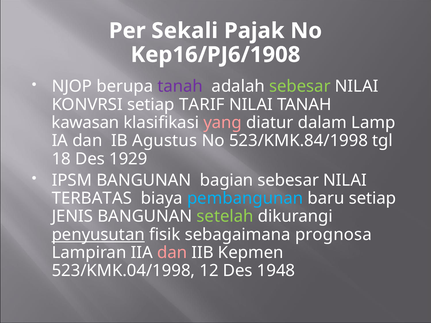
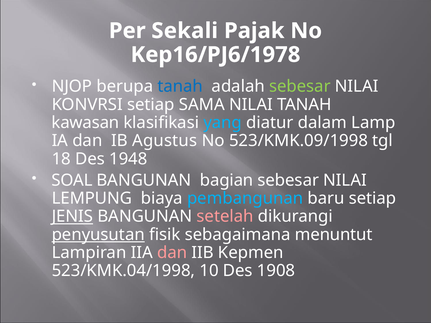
Kep16/PJ6/1908: Kep16/PJ6/1908 -> Kep16/PJ6/1978 (215, 55)
tanah colour: purple -> blue (180, 87)
TARIF: TARIF -> SAMA (202, 105)
yang colour: pink -> light blue (223, 123)
523/KMK.84/1998: 523/KMK.84/1998 -> 523/KMK.09/1998 (298, 141)
1929: 1929 -> 1948 (128, 159)
IPSM: IPSM -> SOAL (72, 180)
TERBATAS: TERBATAS -> LEMPUNG (92, 199)
JENIS underline: none -> present (72, 217)
setelah colour: light green -> pink (225, 217)
prognosa: prognosa -> menuntut (334, 235)
12: 12 -> 10 (209, 271)
1948: 1948 -> 1908 (276, 271)
